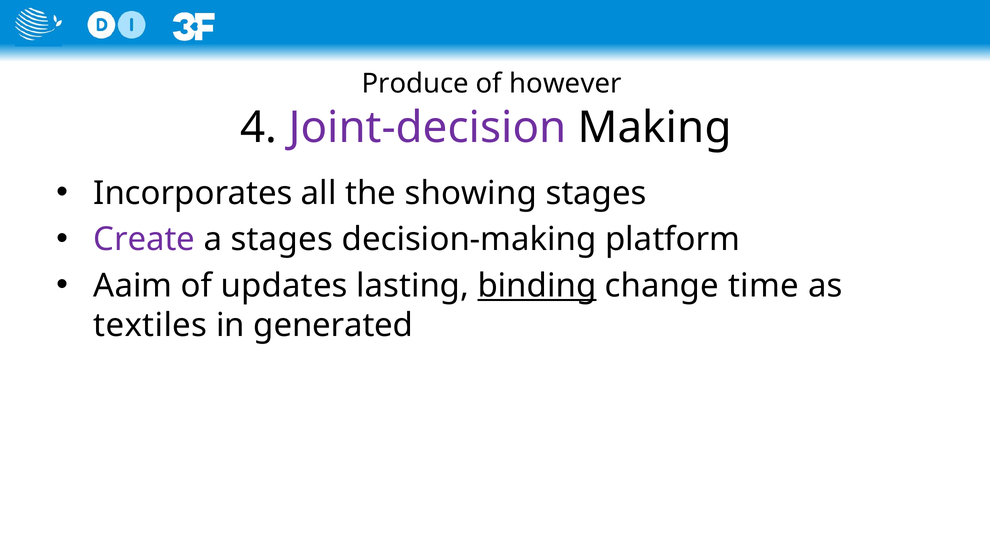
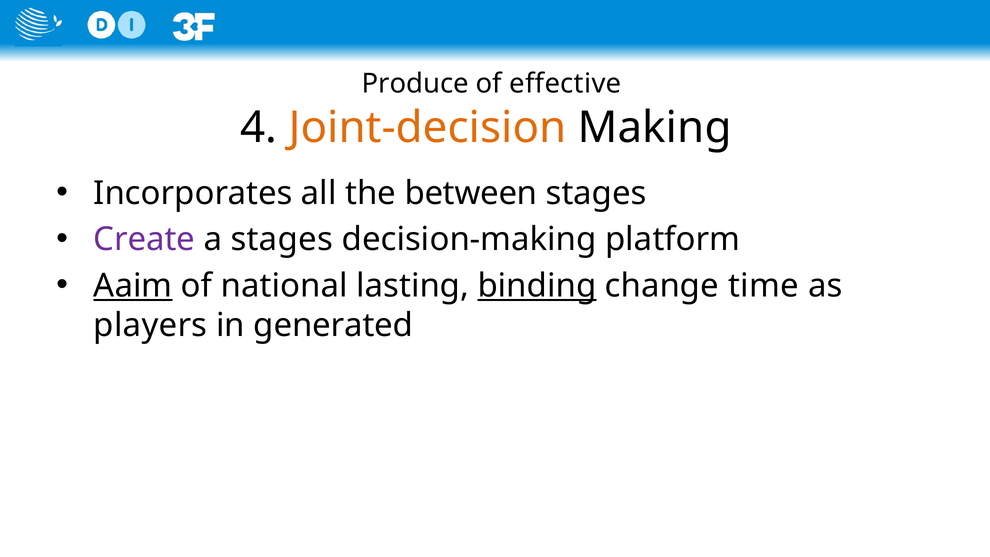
however: however -> effective (565, 84)
Joint-decision colour: purple -> orange (427, 128)
showing: showing -> between (471, 193)
Aaim underline: none -> present (133, 286)
updates: updates -> national (284, 286)
textiles: textiles -> players (150, 325)
